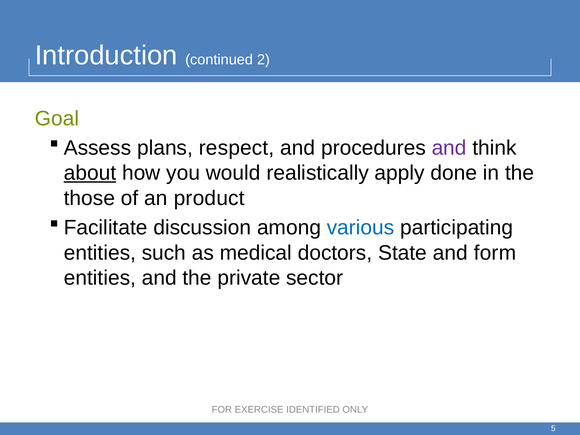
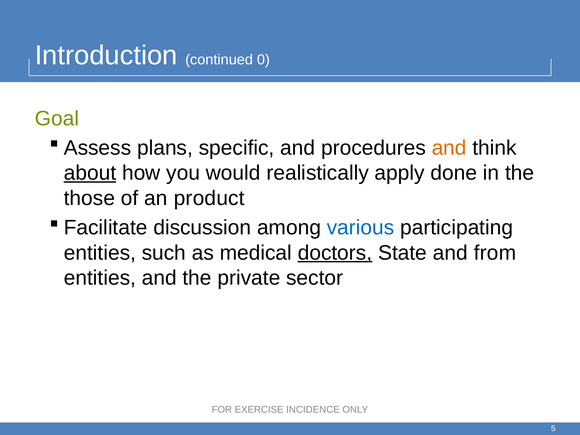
2: 2 -> 0 (263, 60)
respect: respect -> specific (237, 148)
and colour: purple -> orange (449, 148)
doctors underline: none -> present (335, 253)
form: form -> from (495, 253)
IDENTIFIED: IDENTIFIED -> INCIDENCE (313, 410)
